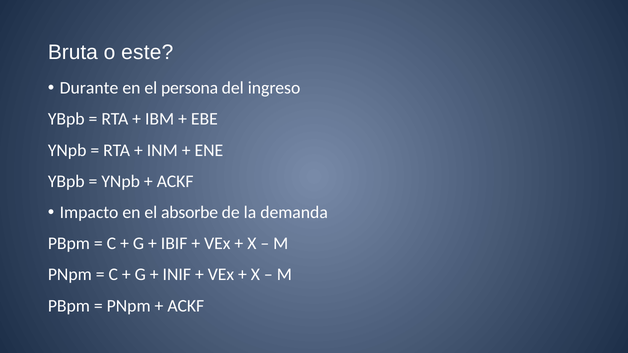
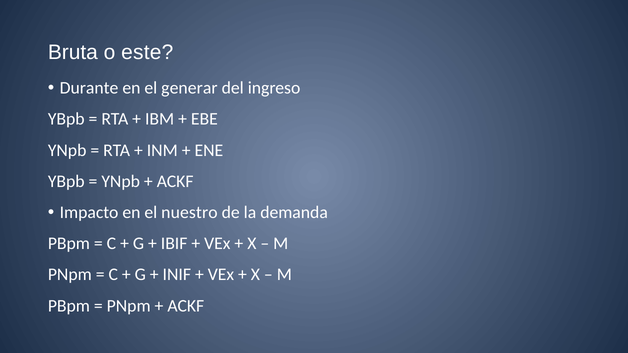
persona: persona -> generar (189, 88)
absorbe: absorbe -> nuestro (189, 213)
